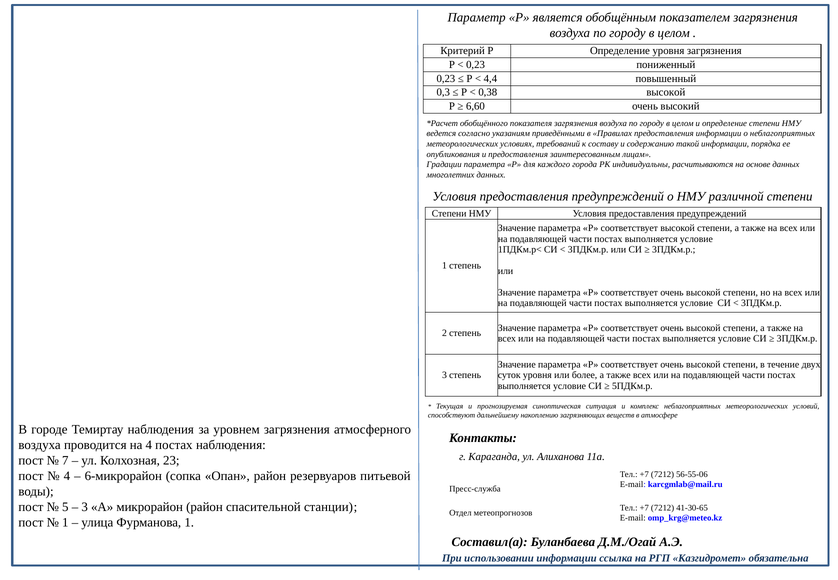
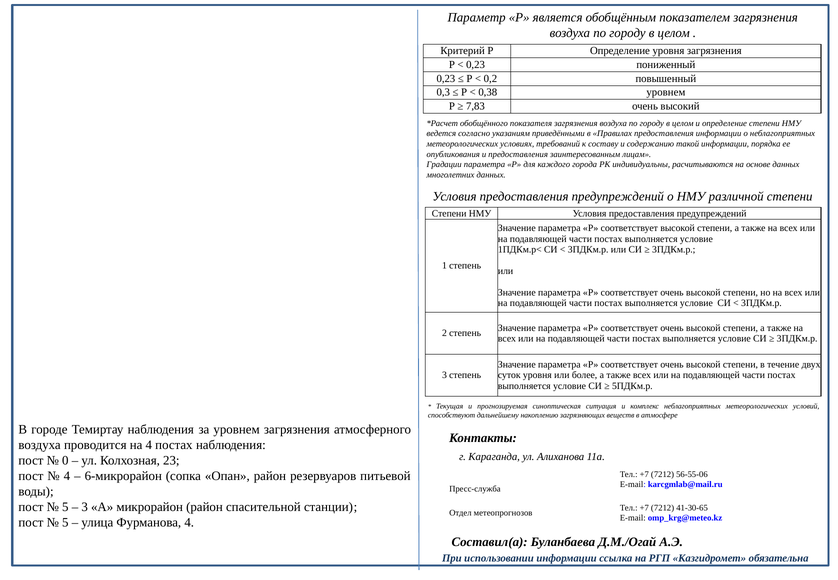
4,4: 4,4 -> 0,2 (490, 79)
0,38 высокой: высокой -> уровнем (666, 92)
6,60: 6,60 -> 7,83 (475, 106)
7: 7 -> 0 (65, 461)
1: 1 -> 5 (65, 523)
Фурманова 1: 1 -> 4 (189, 523)
